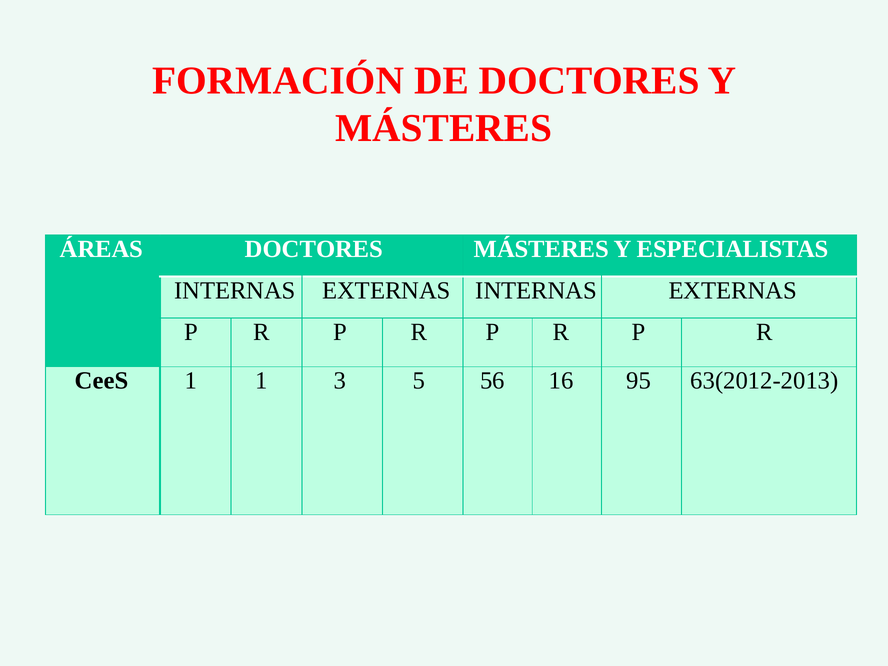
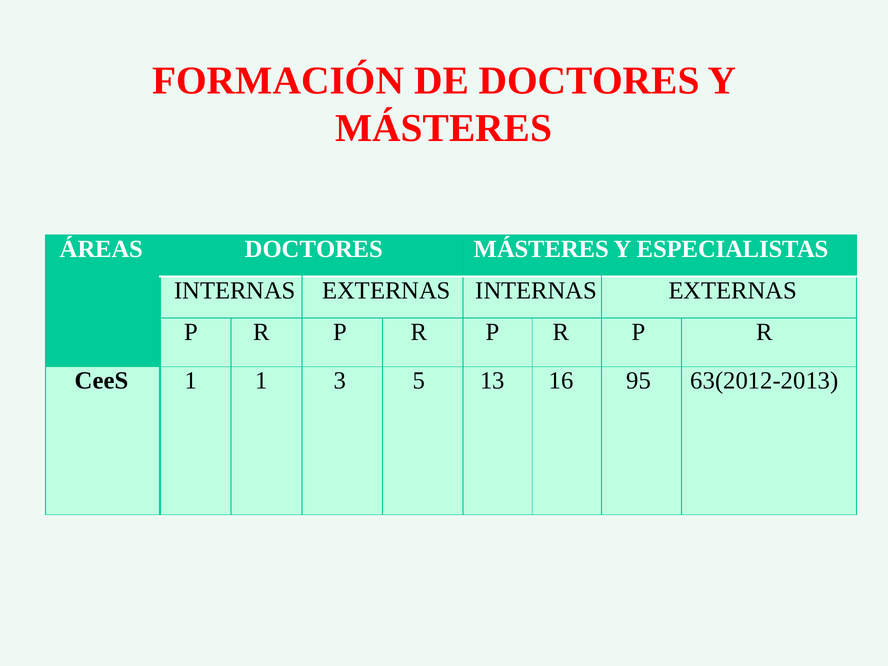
56: 56 -> 13 (493, 381)
